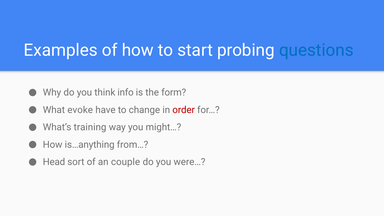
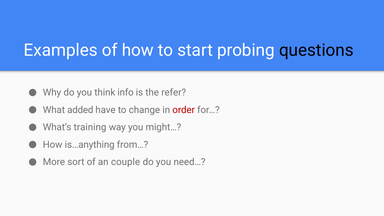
questions colour: blue -> black (316, 50)
form: form -> refer (174, 92)
evoke: evoke -> added (80, 110)
Head: Head -> More (54, 162)
were…: were… -> need… (190, 162)
